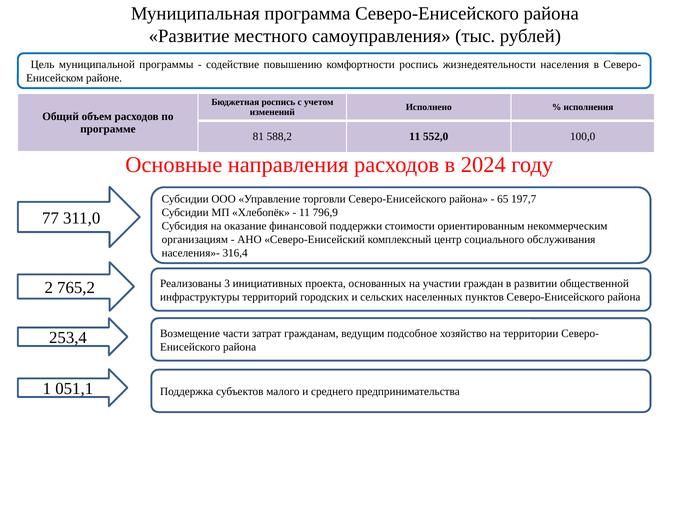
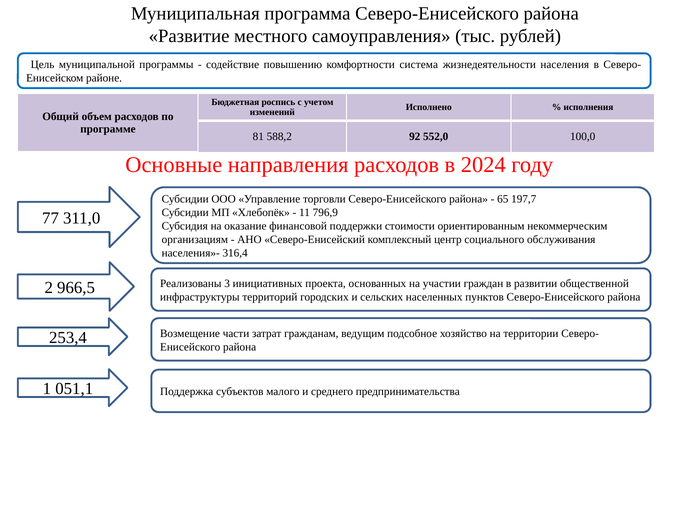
комфортности роспись: роспись -> система (419, 65)
588,2 11: 11 -> 92 (415, 137)
765,2: 765,2 -> 966,5 (76, 288)
